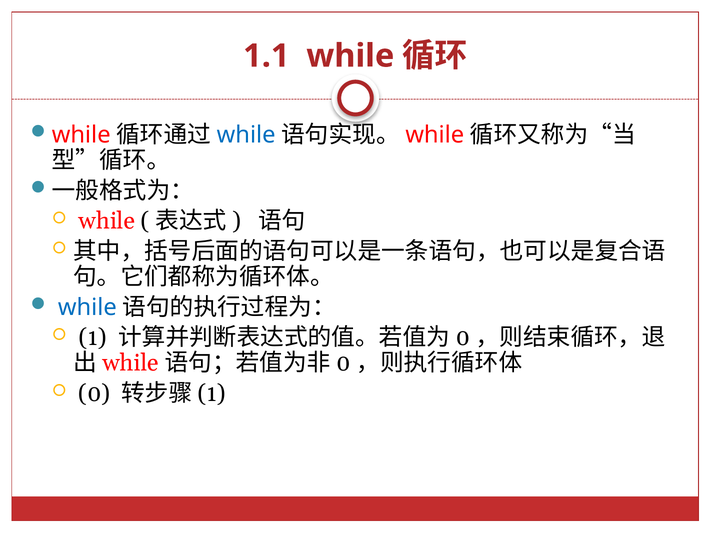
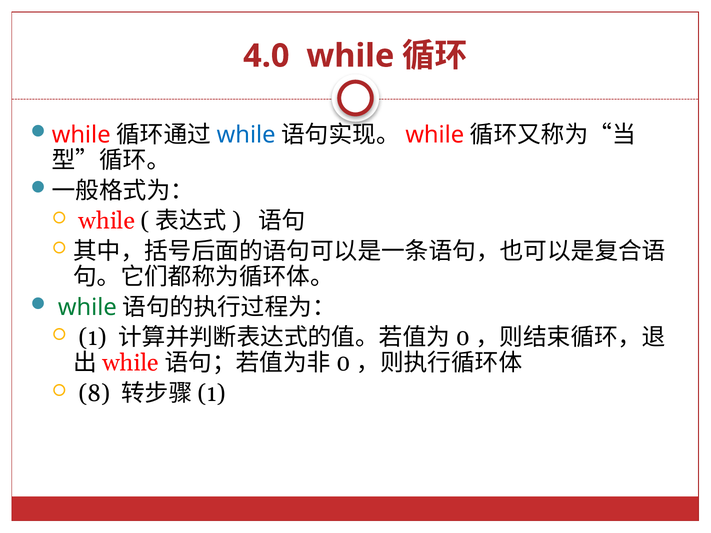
1.1: 1.1 -> 4.0 (266, 56)
while colour: blue -> green (87, 307)
0: 0 -> 8 (94, 394)
